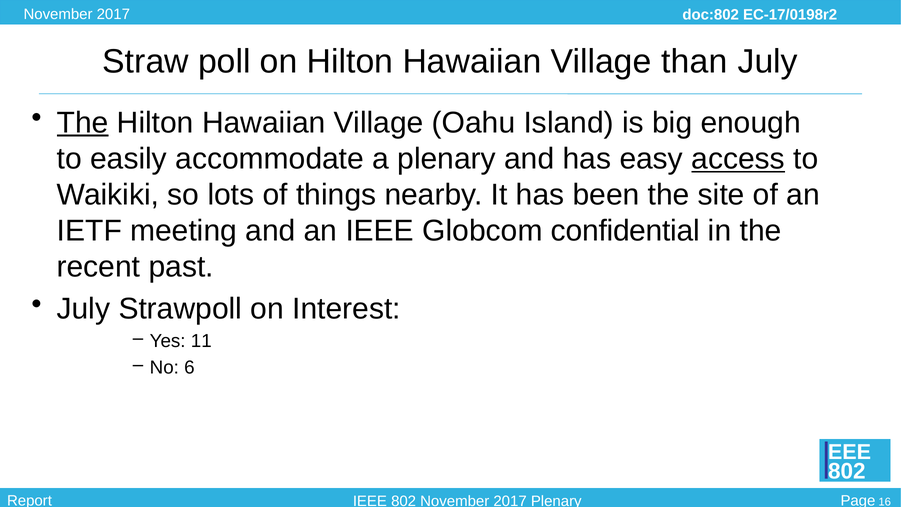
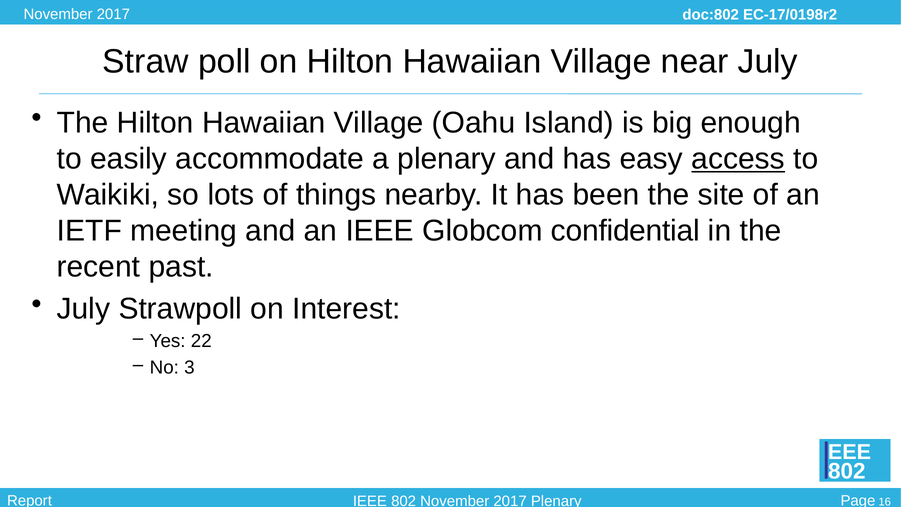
than: than -> near (695, 62)
The underline: present -> none (83, 123)
11: 11 -> 22 (201, 341)
6: 6 -> 3 (189, 367)
